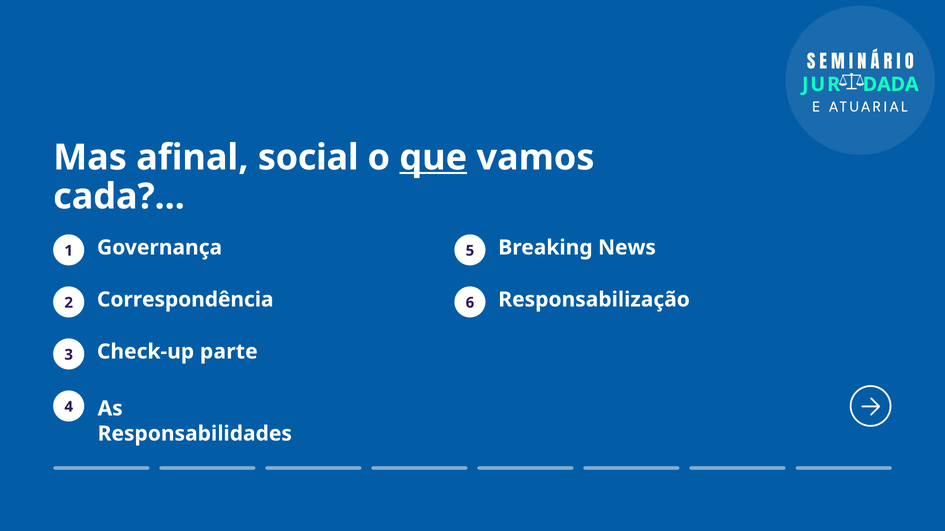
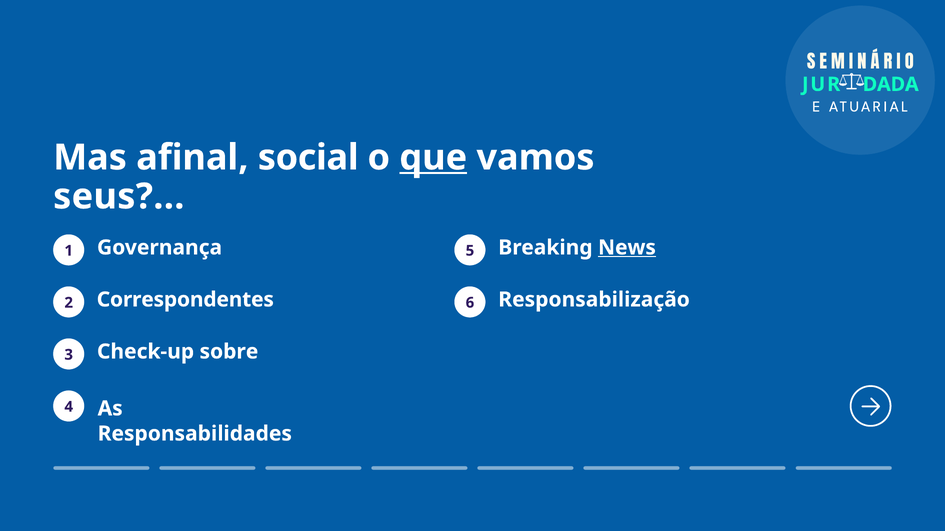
cada: cada -> seus (119, 197)
News underline: none -> present (627, 248)
Correspondência: Correspondência -> Correspondentes (185, 300)
parte: parte -> sobre (229, 352)
